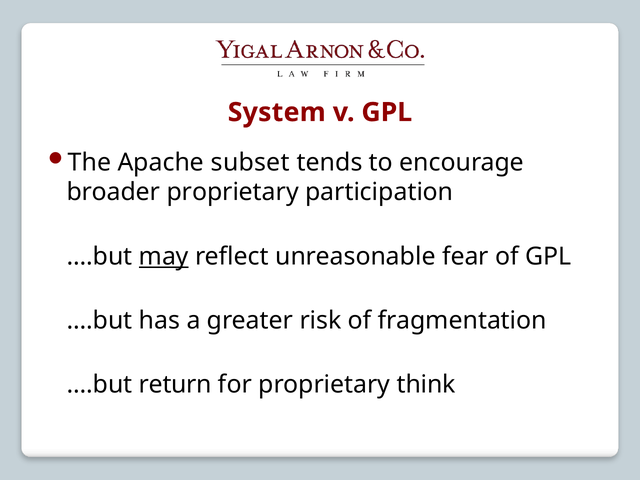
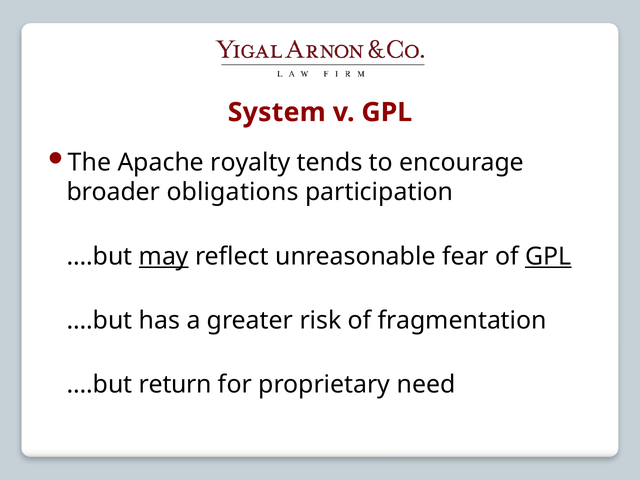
subset: subset -> royalty (250, 162)
broader proprietary: proprietary -> obligations (233, 192)
GPL underline: none -> present (548, 256)
think: think -> need (426, 385)
